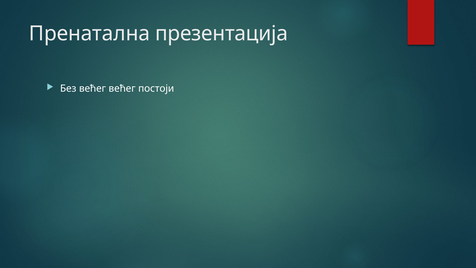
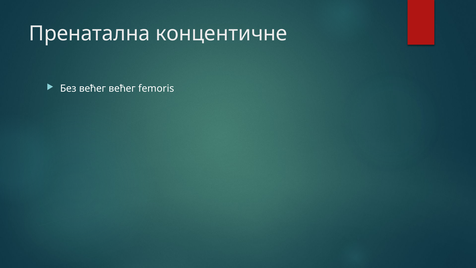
презентација: презентација -> концентичне (221, 33)
постоји: постоји -> femoris (156, 89)
